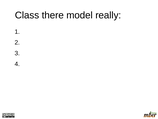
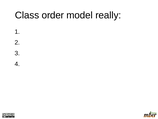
there: there -> order (53, 15)
